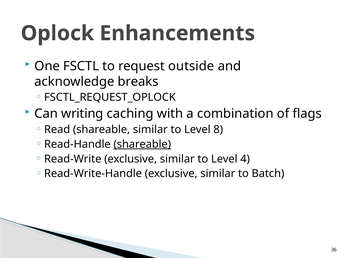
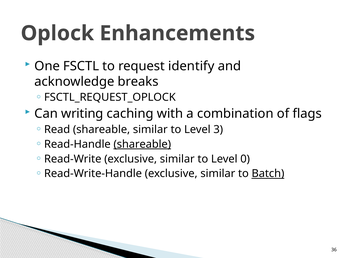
outside: outside -> identify (191, 66)
8: 8 -> 3 (218, 130)
4: 4 -> 0 (245, 159)
Batch underline: none -> present (268, 174)
